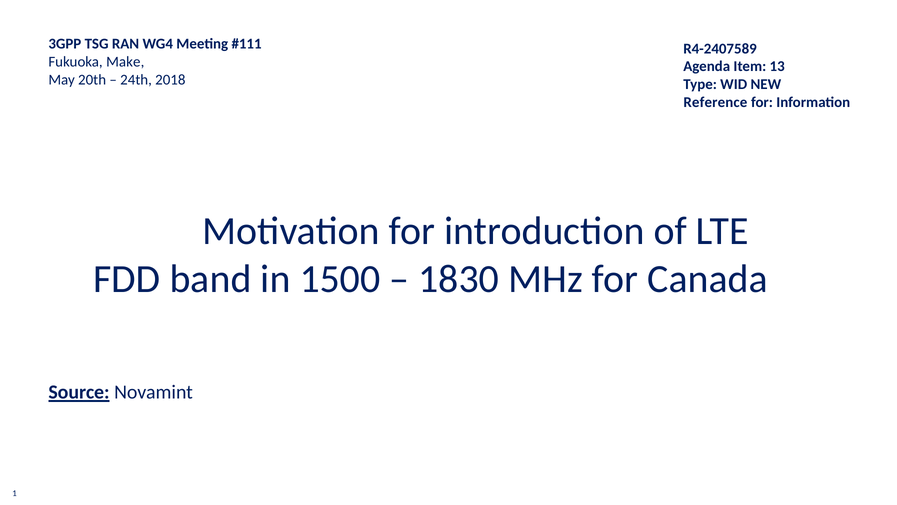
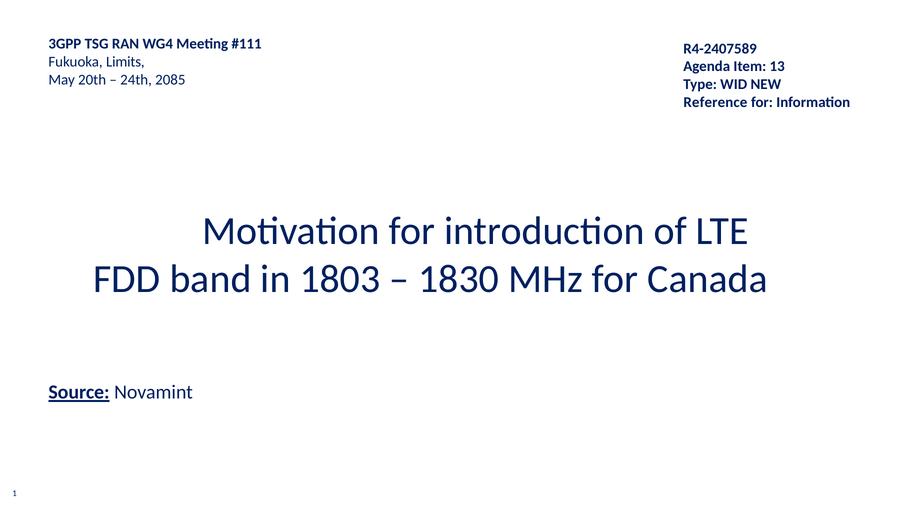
Make: Make -> Limits (125, 62)
2018: 2018 -> 2085 (170, 80)
1500: 1500 -> 1803 (340, 279)
